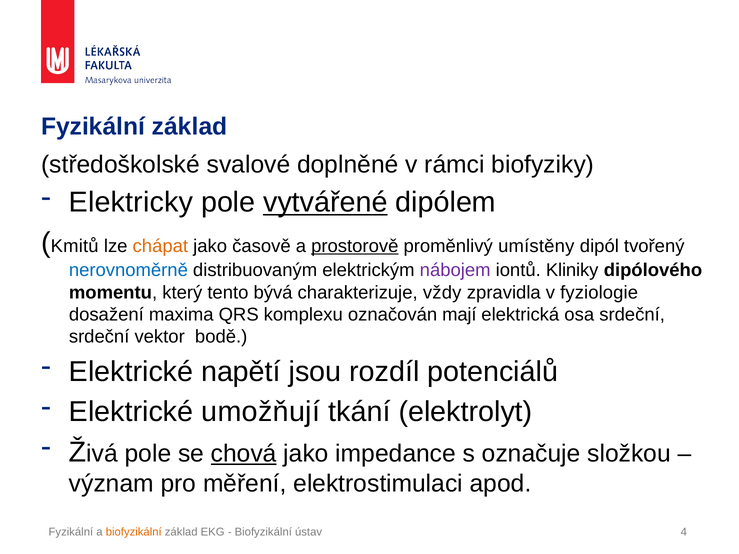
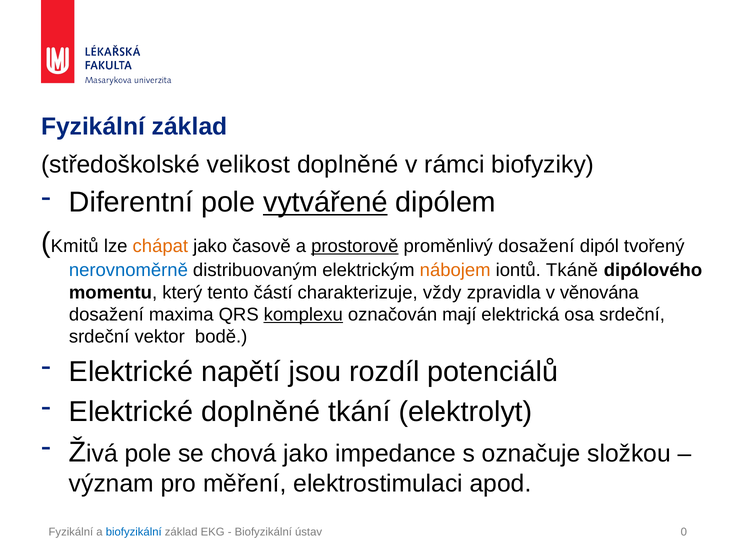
svalové: svalové -> velikost (248, 164)
Elektricky: Elektricky -> Diferentní (131, 203)
proměnlivý umístěny: umístěny -> dosažení (536, 246)
nábojem colour: purple -> orange (455, 270)
Kliniky: Kliniky -> Tkáně (572, 270)
bývá: bývá -> částí (273, 293)
fyziologie: fyziologie -> věnována (599, 293)
komplexu underline: none -> present (303, 315)
Elektrické umožňují: umožňují -> doplněné (261, 412)
chová underline: present -> none (244, 454)
biofyzikální colour: orange -> blue (134, 532)
4: 4 -> 0 (684, 532)
